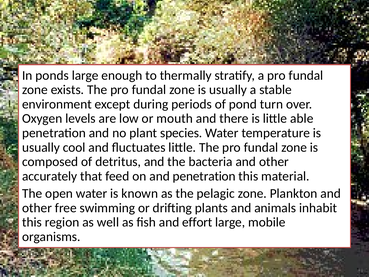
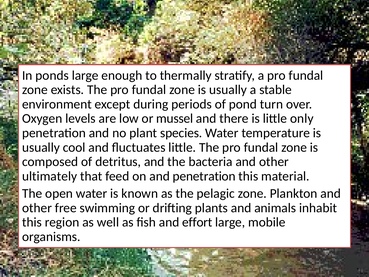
mouth: mouth -> mussel (175, 118)
able: able -> only (302, 118)
accurately: accurately -> ultimately (50, 176)
